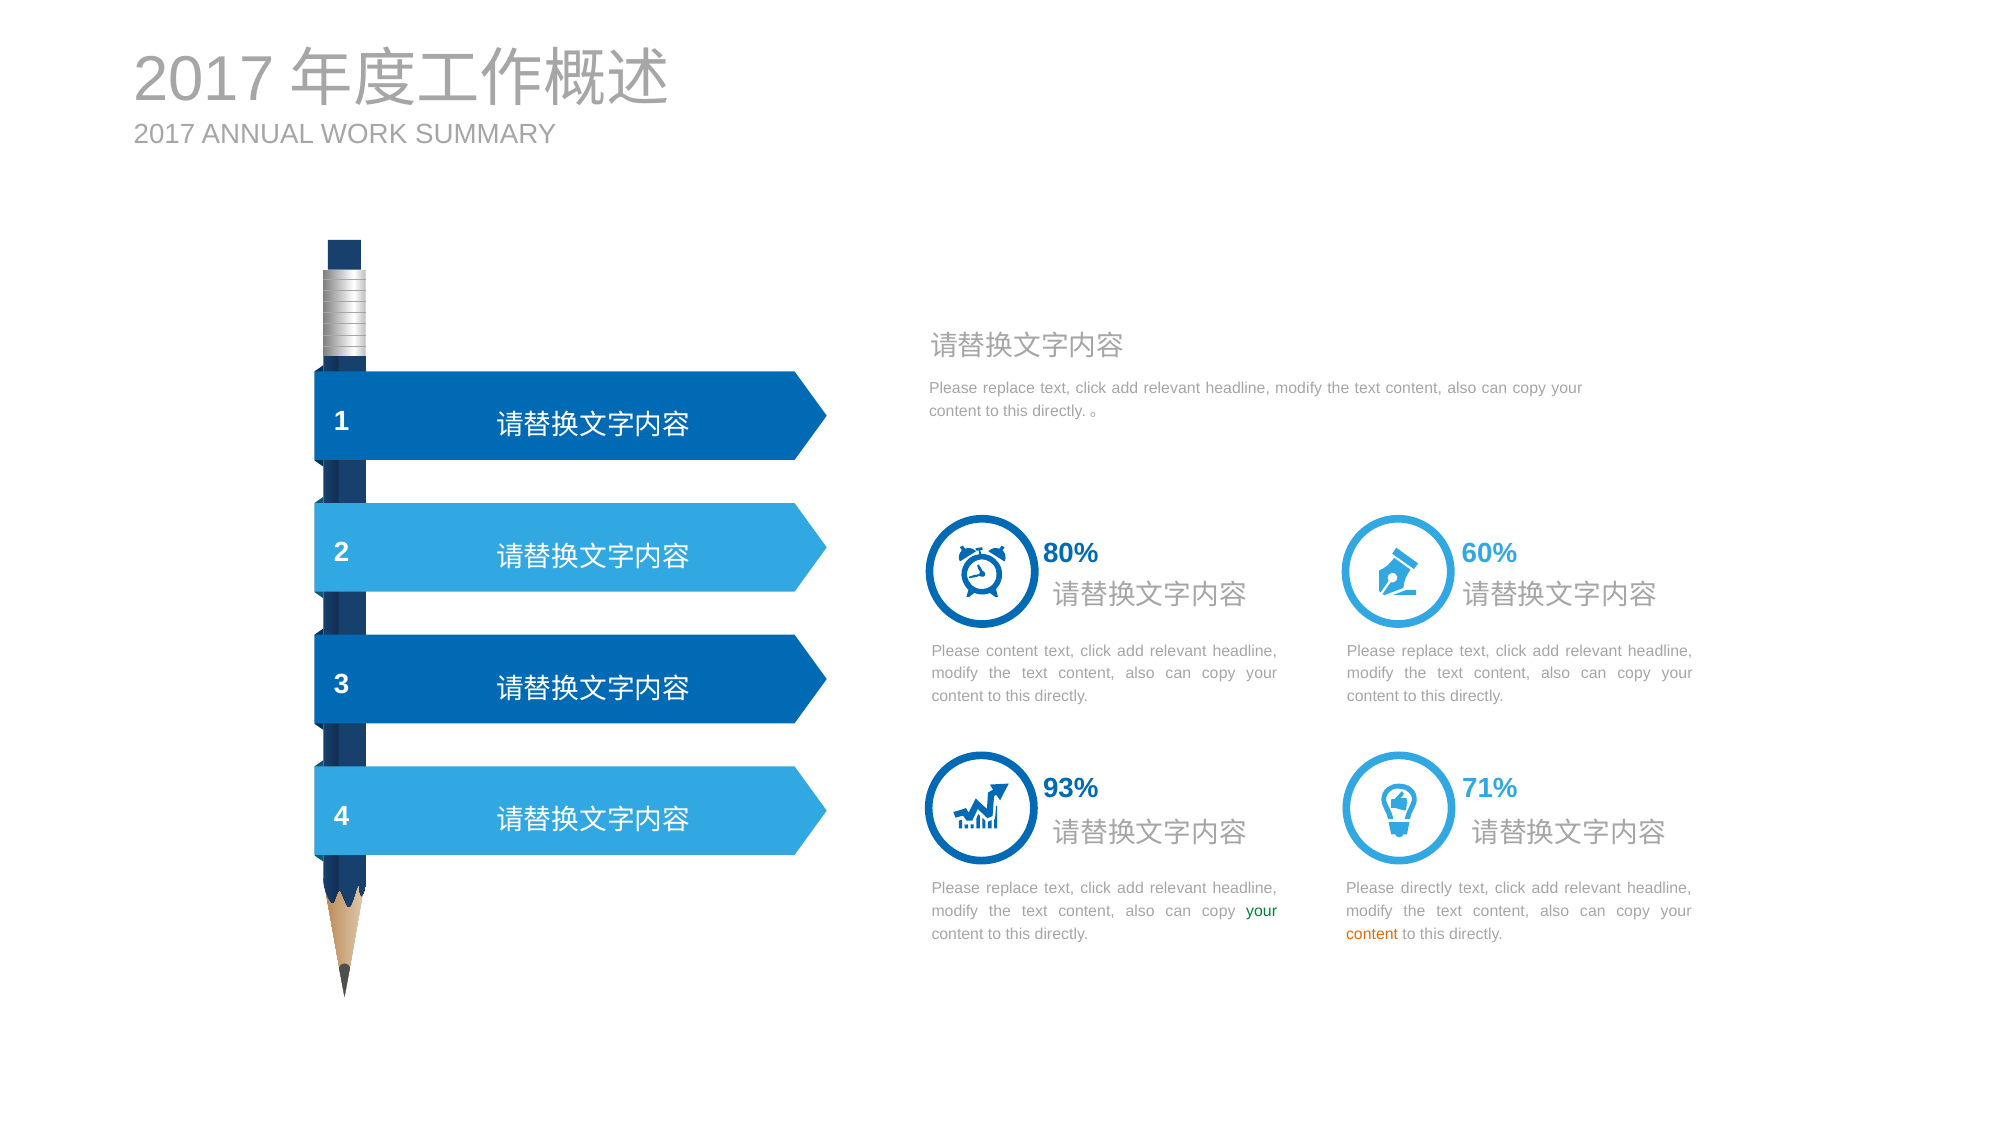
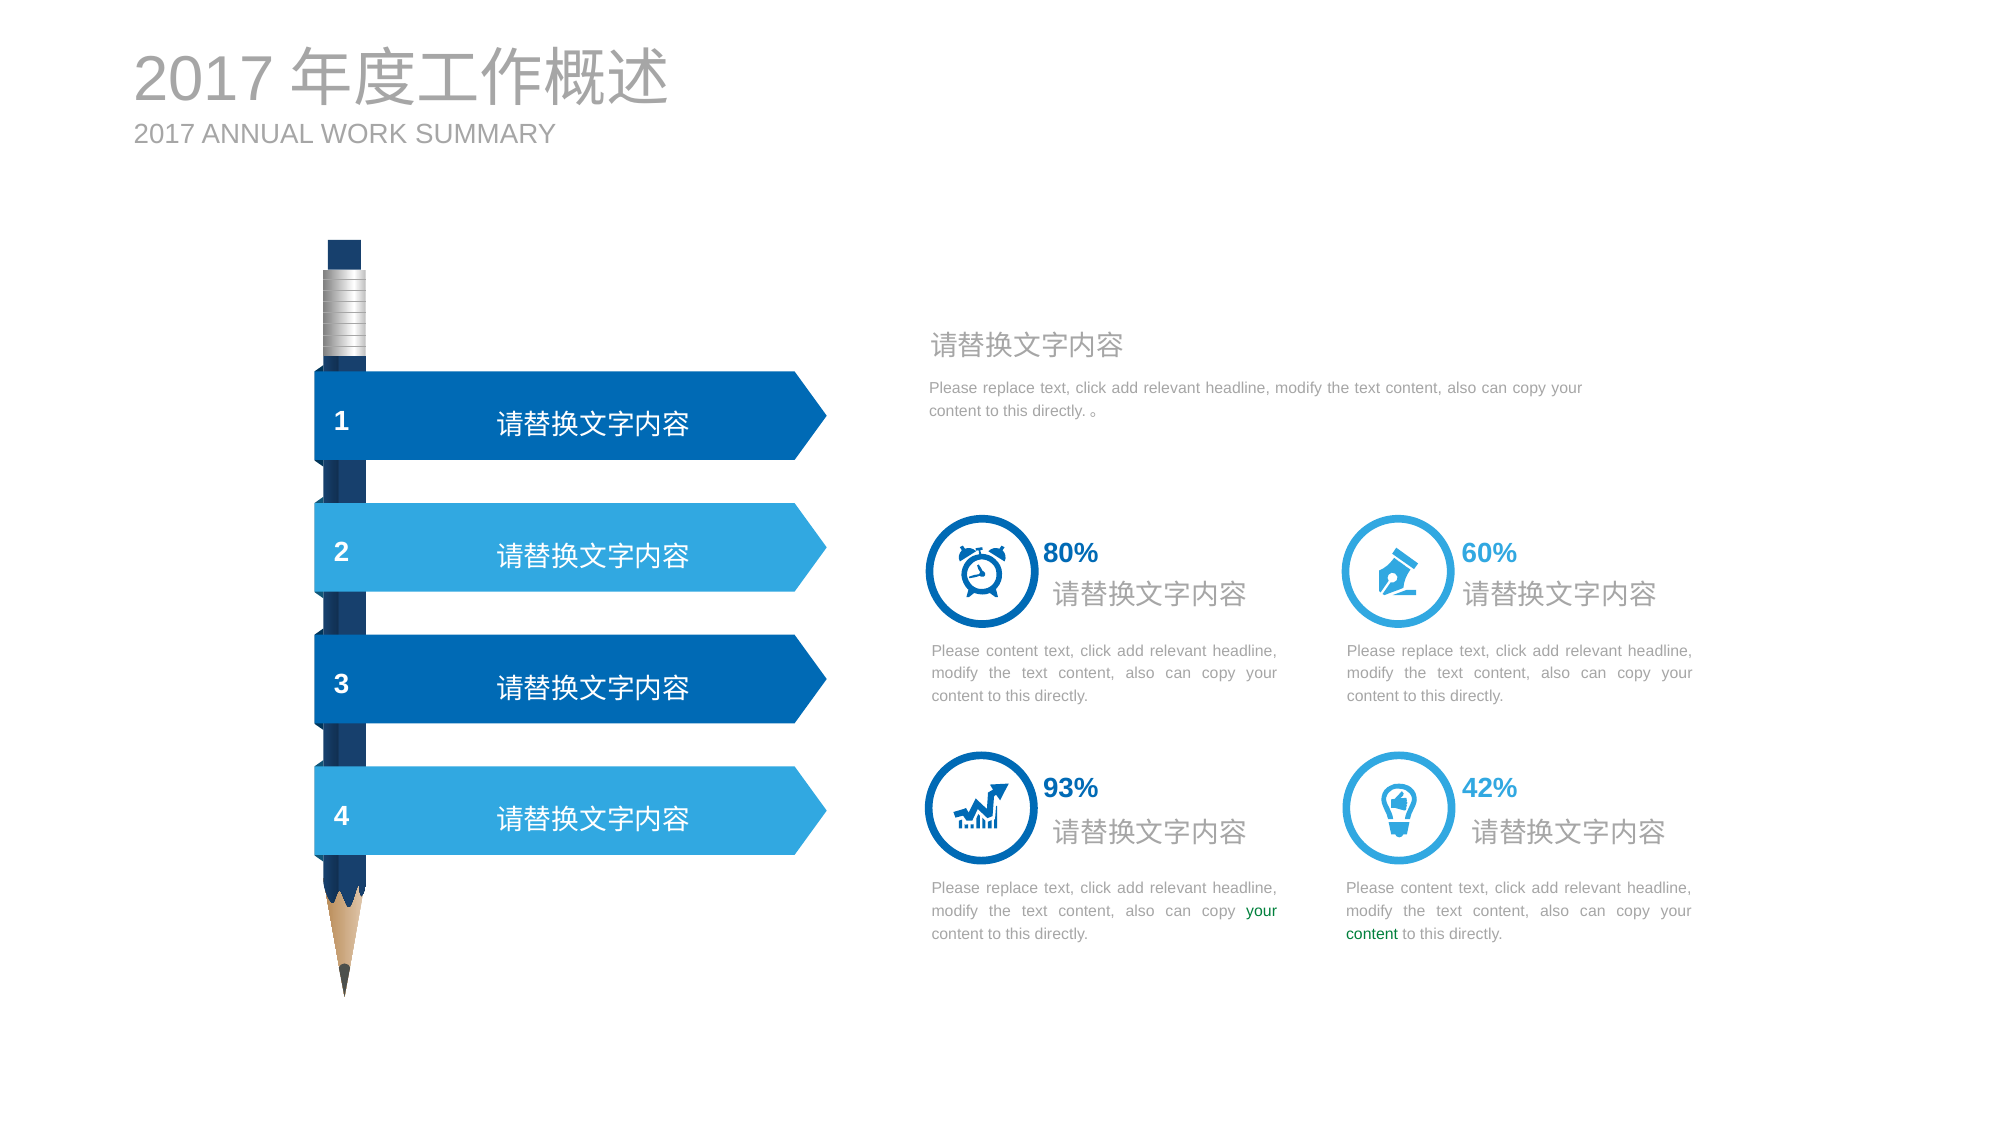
71%: 71% -> 42% (1490, 788)
directly: directly -> content (1427, 888)
content colour: orange -> green (1372, 934)
